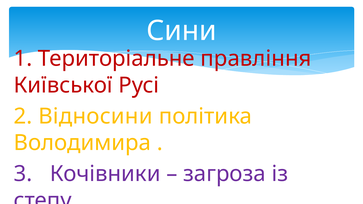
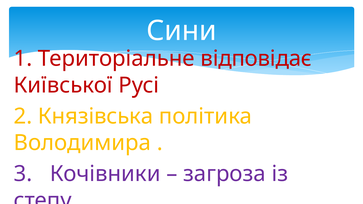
правління: правління -> відповідає (256, 59)
Відносини: Відносини -> Князівська (96, 116)
